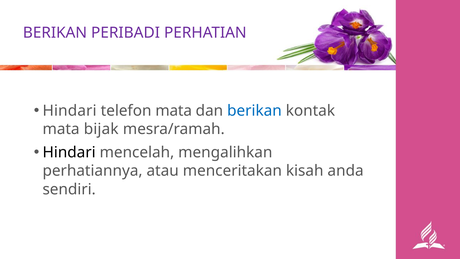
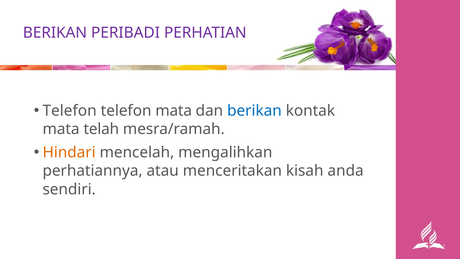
Hindari: Hindari -> Telefon (70, 111)
bijak: bijak -> telah (101, 129)
Hindari colour: black -> orange (69, 152)
